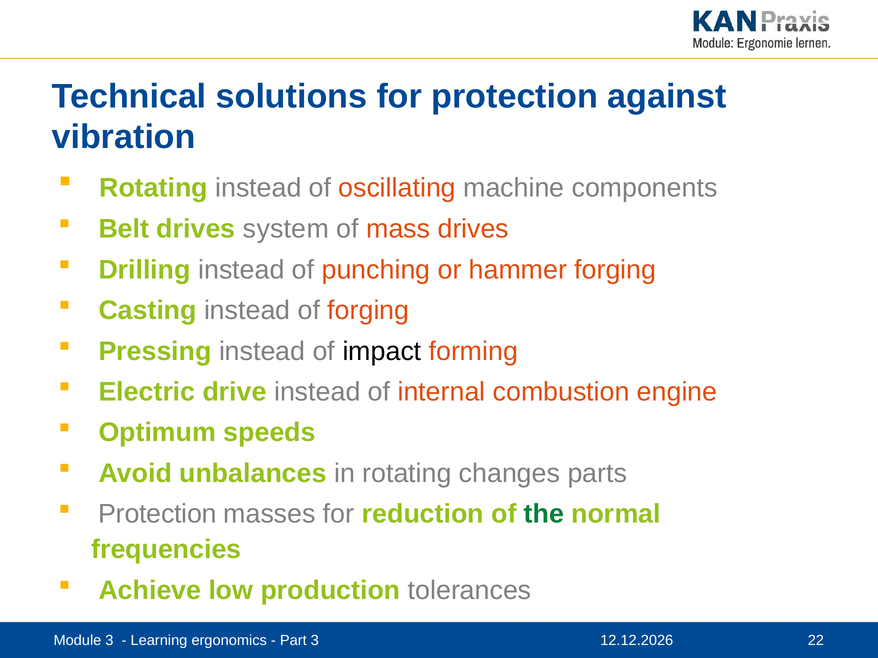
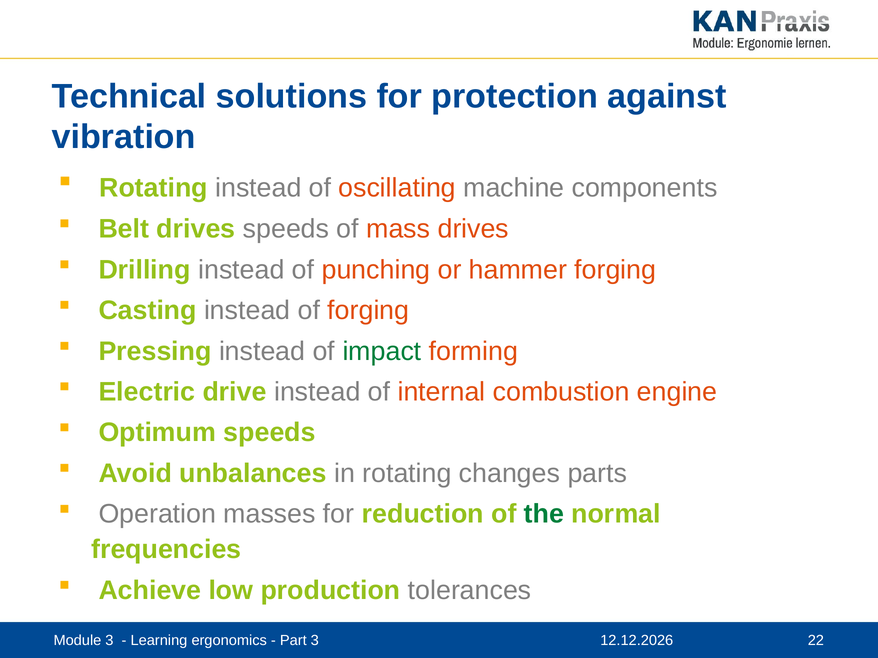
drives system: system -> speeds (286, 229)
impact colour: black -> green (382, 351)
Protection: Protection -> Operation (157, 514)
